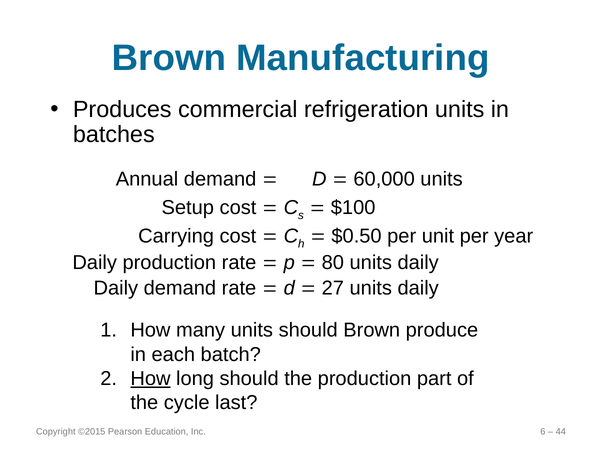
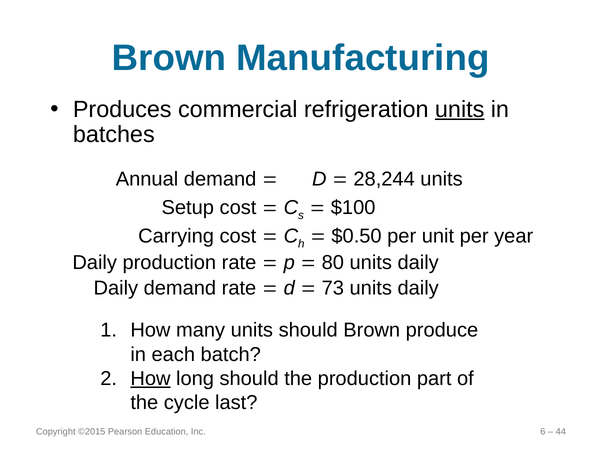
units underline: none -> present (460, 109)
60,000: 60,000 -> 28,244 (384, 179)
27: 27 -> 73 (333, 288)
